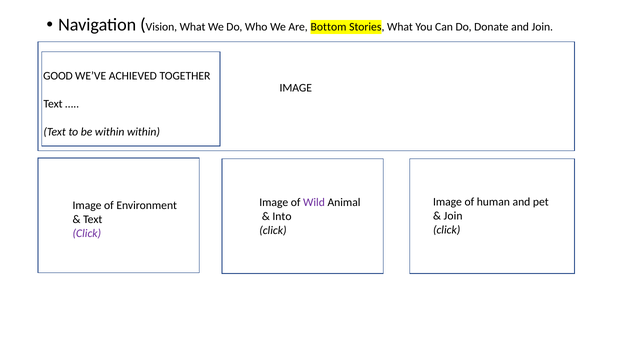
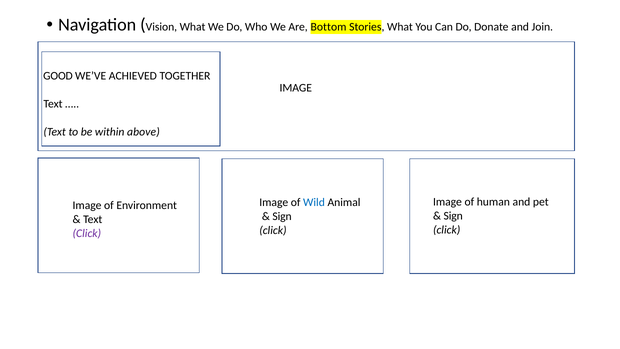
within within: within -> above (143, 132)
Wild colour: purple -> blue (314, 202)
Join: Join -> Sign (453, 216)
Into: Into -> Sign (282, 216)
